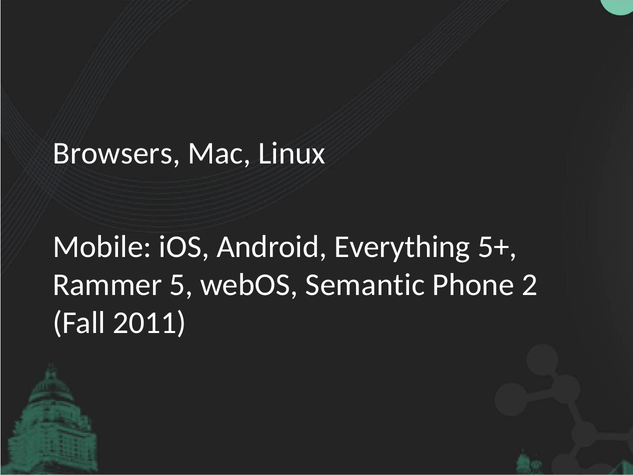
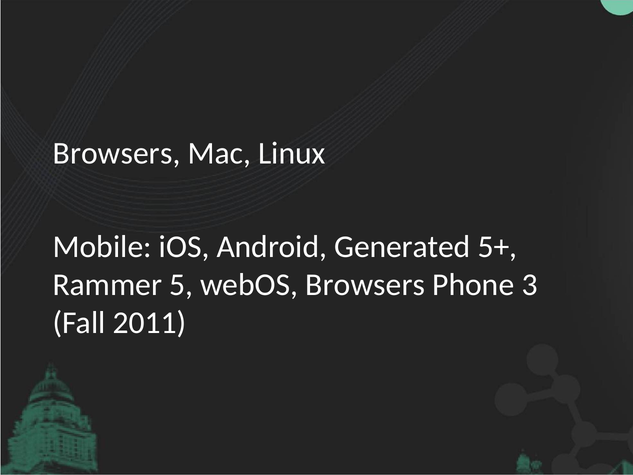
Everything: Everything -> Generated (402, 247)
webOS Semantic: Semantic -> Browsers (365, 285)
2: 2 -> 3 (530, 285)
